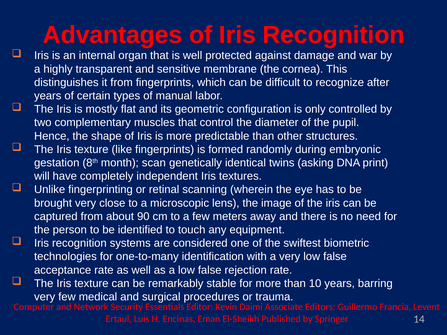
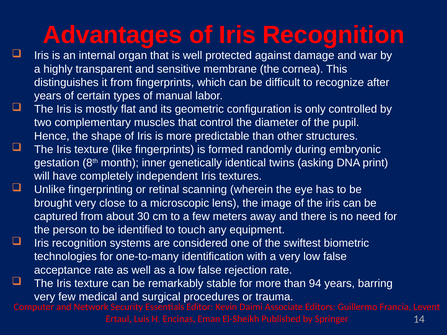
scan: scan -> inner (154, 163)
90: 90 -> 30 (143, 217)
10: 10 -> 94 (315, 284)
